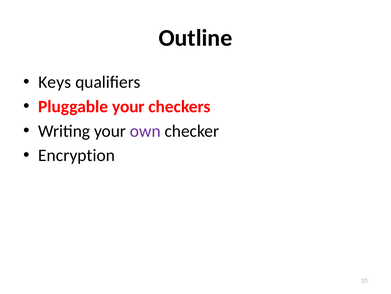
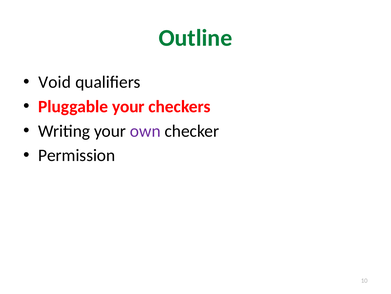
Outline colour: black -> green (195, 38)
Keys: Keys -> Void (55, 82)
Encryption: Encryption -> Permission (77, 155)
